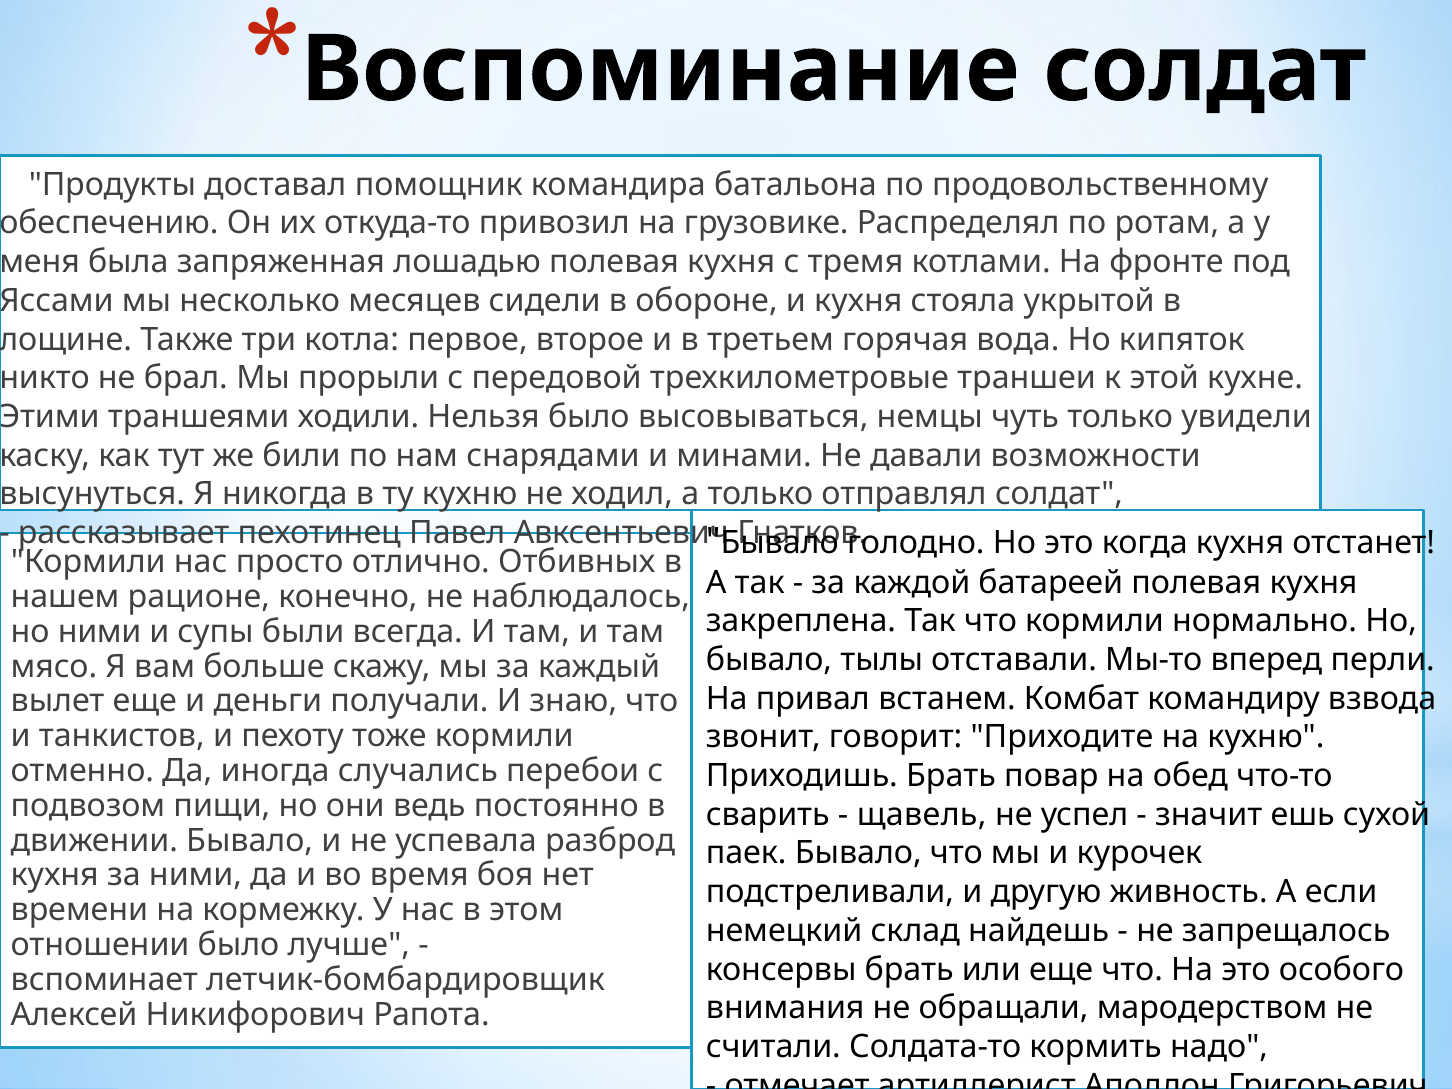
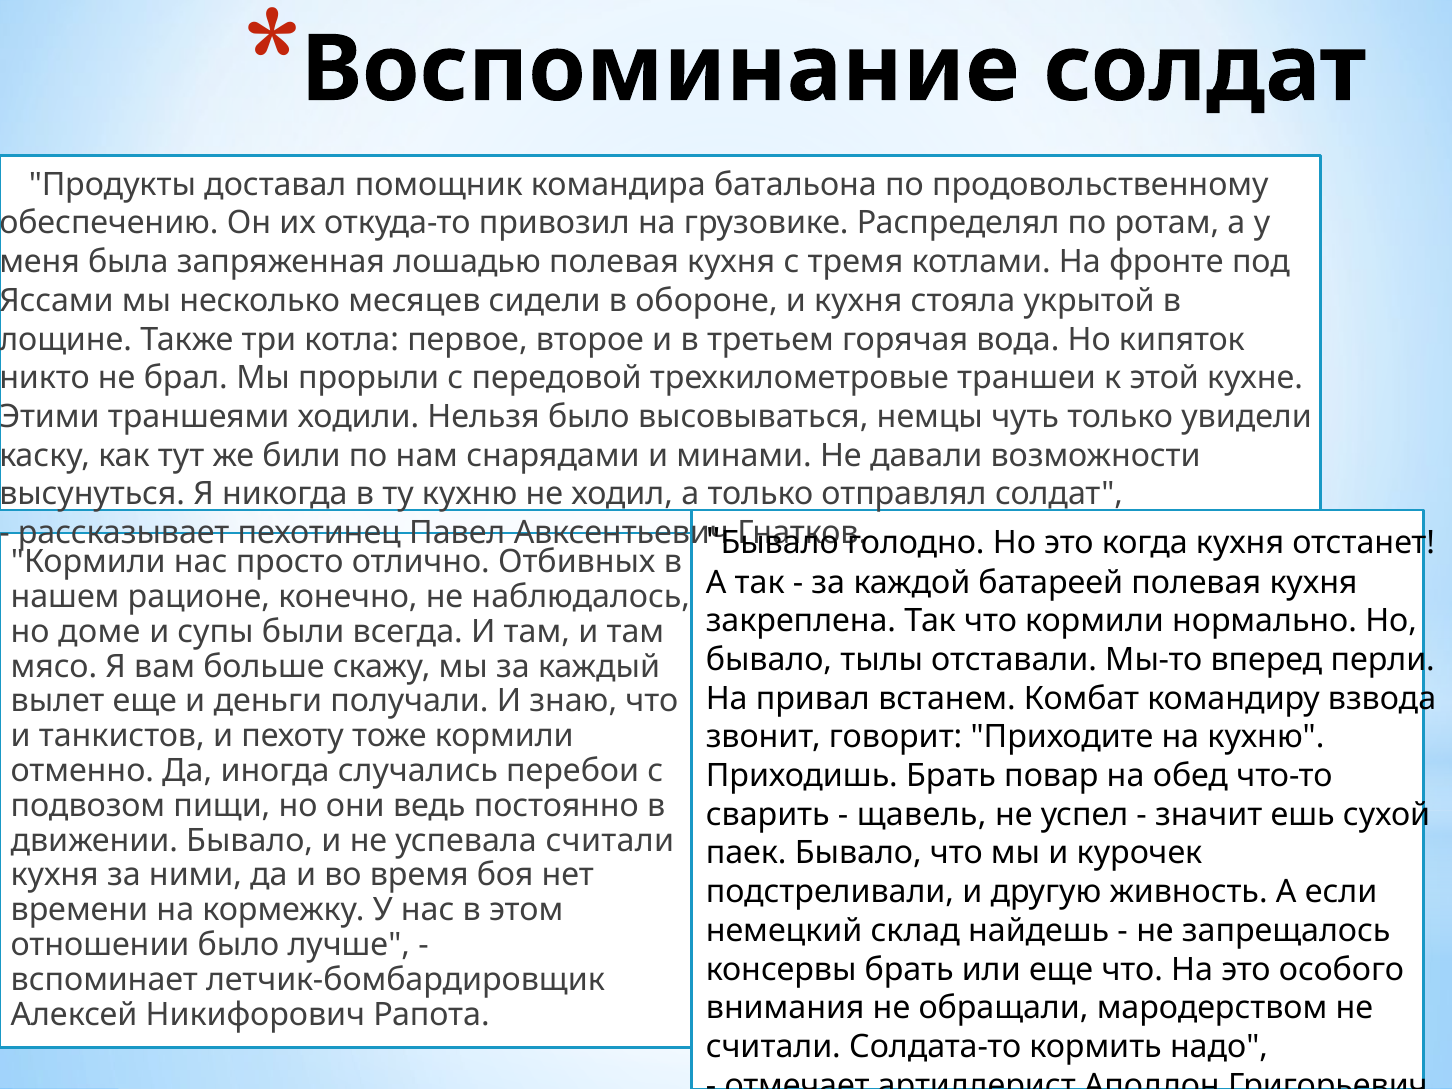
но ними: ними -> доме (99, 632)
успевала разброд: разброд -> считали (610, 840)
